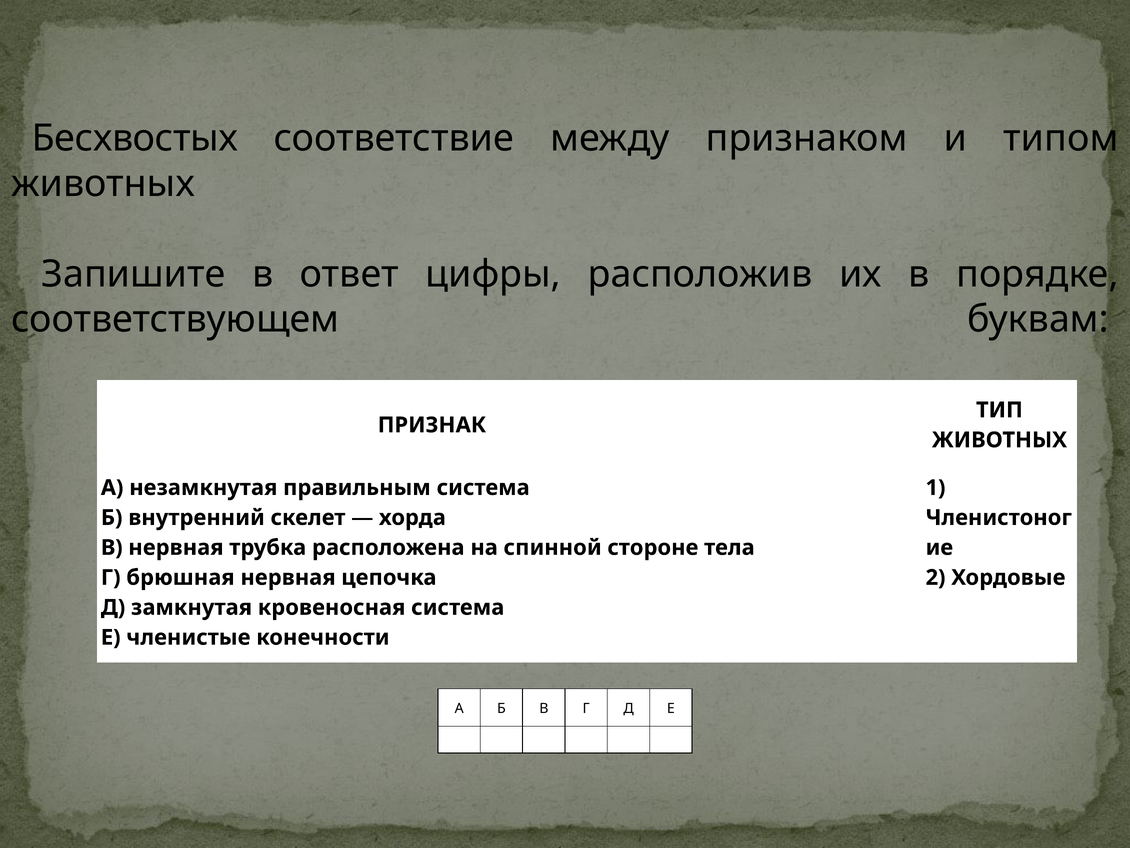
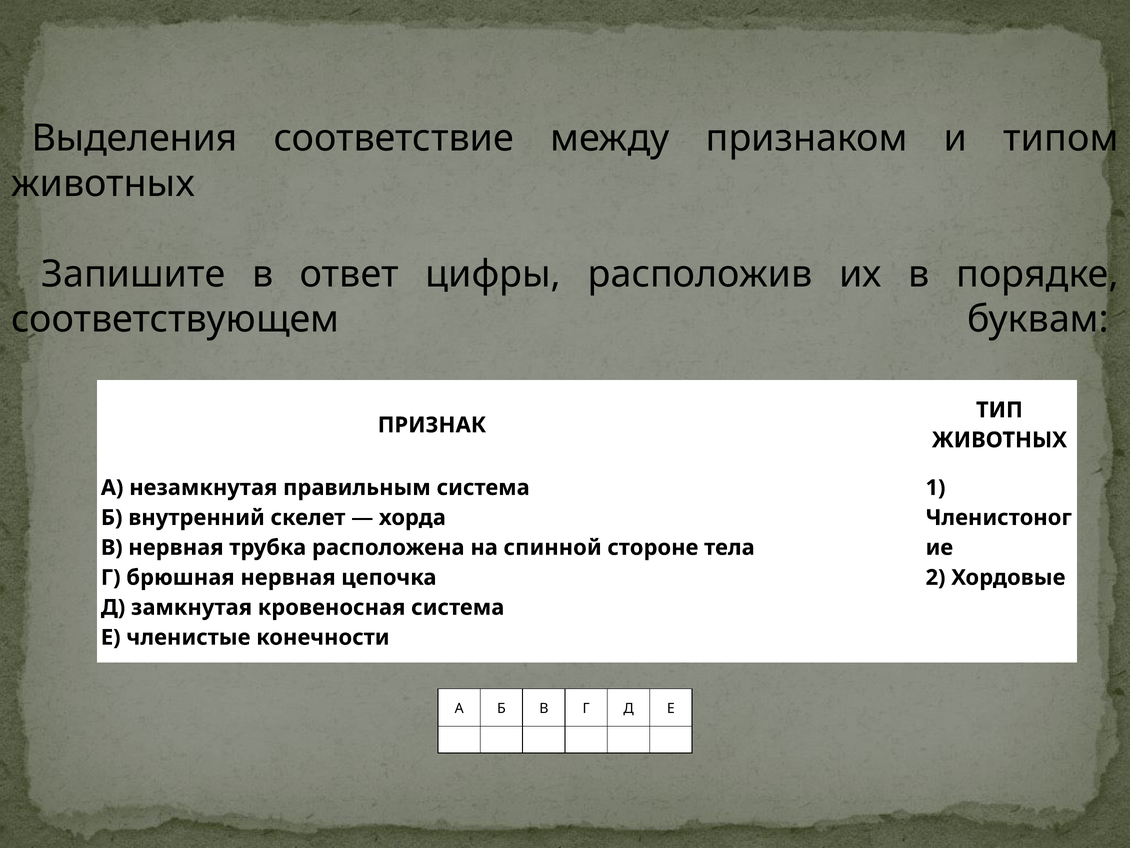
Бесхвостых: Бесхвостых -> Выделения (135, 138)
